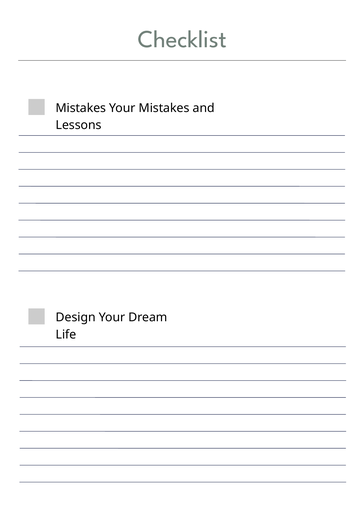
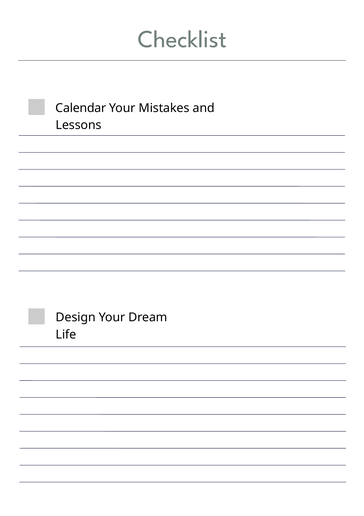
Mistakes: Mistakes -> Calendar (81, 108)
